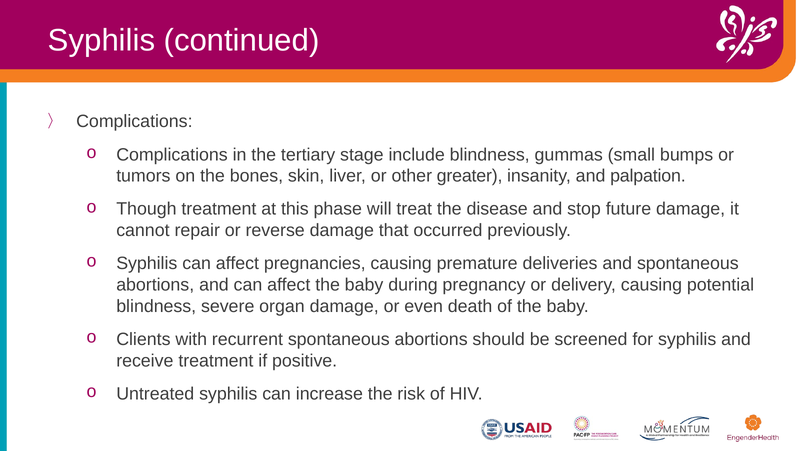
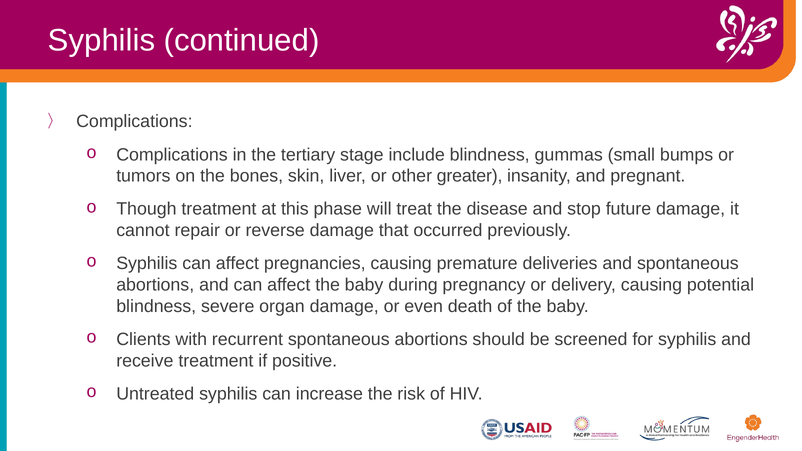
palpation: palpation -> pregnant (648, 176)
